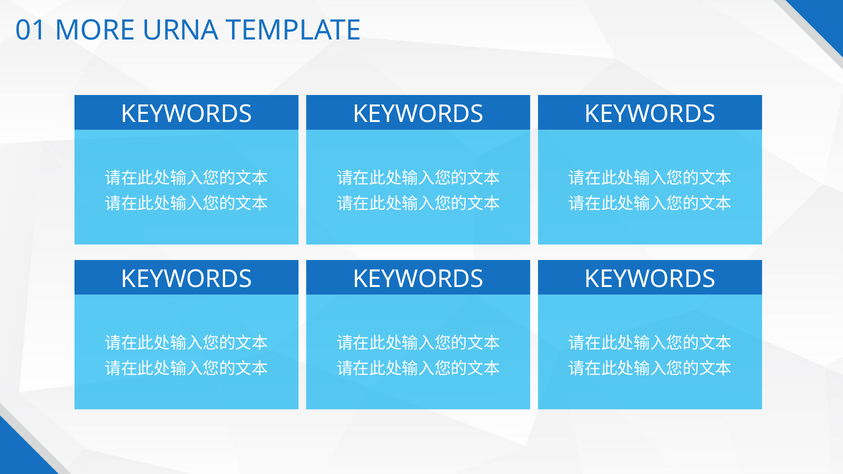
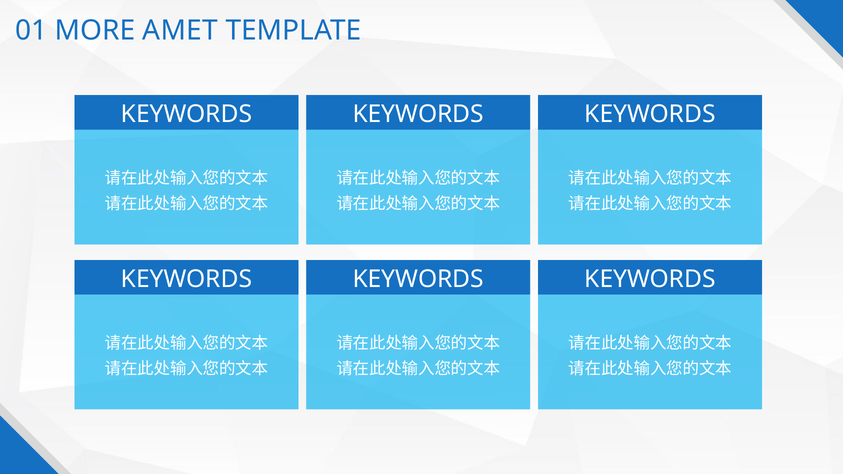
URNA: URNA -> AMET (180, 30)
